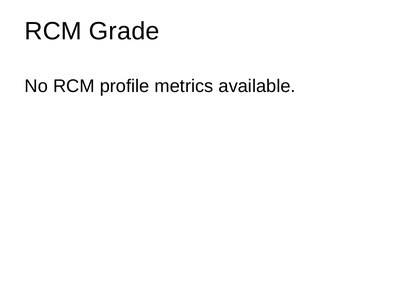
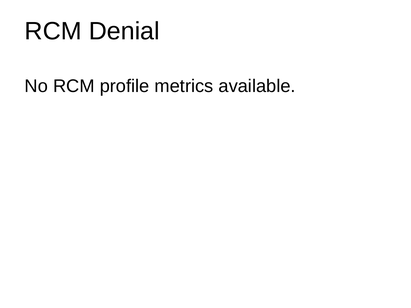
Grade: Grade -> Denial (124, 31)
